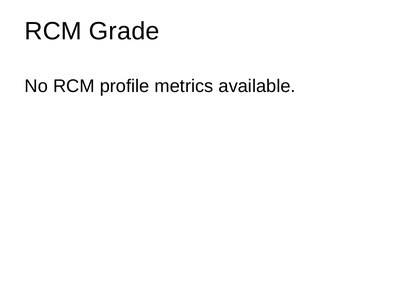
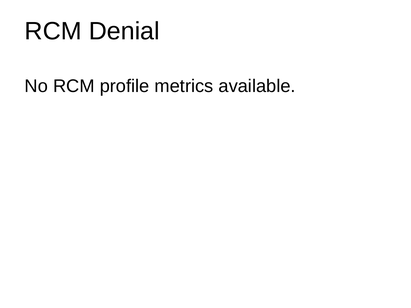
Grade: Grade -> Denial (124, 31)
